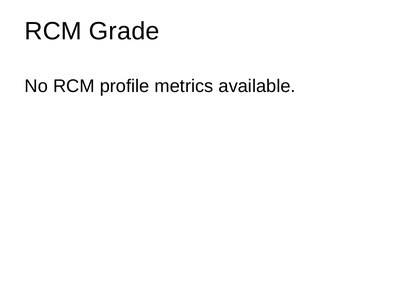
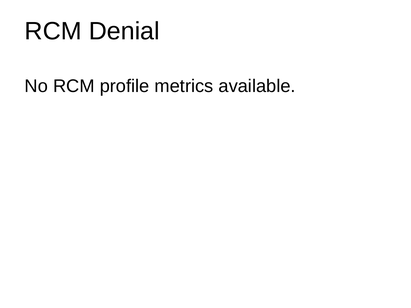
Grade: Grade -> Denial (124, 31)
